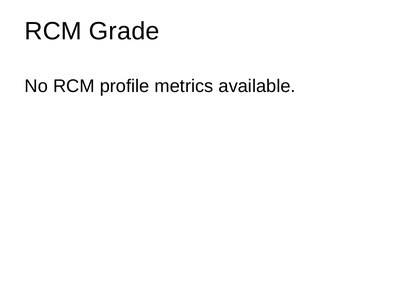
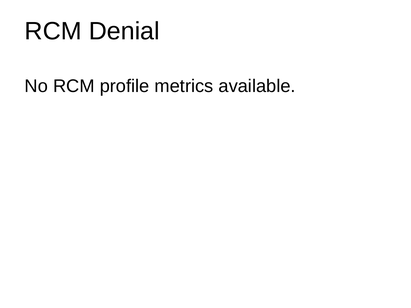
Grade: Grade -> Denial (124, 31)
